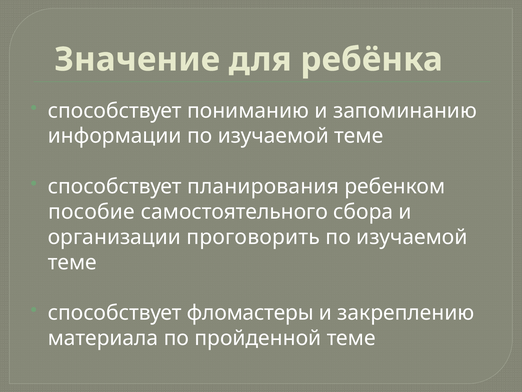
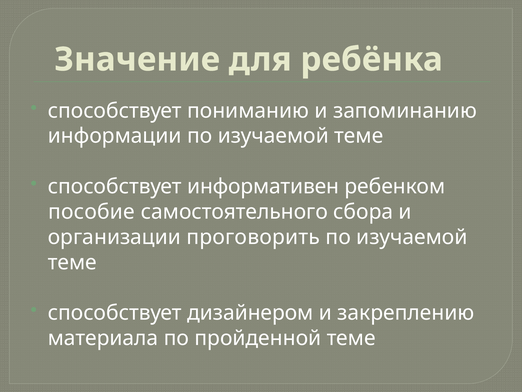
планирования: планирования -> информативен (263, 186)
фломастеры: фломастеры -> дизайнером (250, 313)
